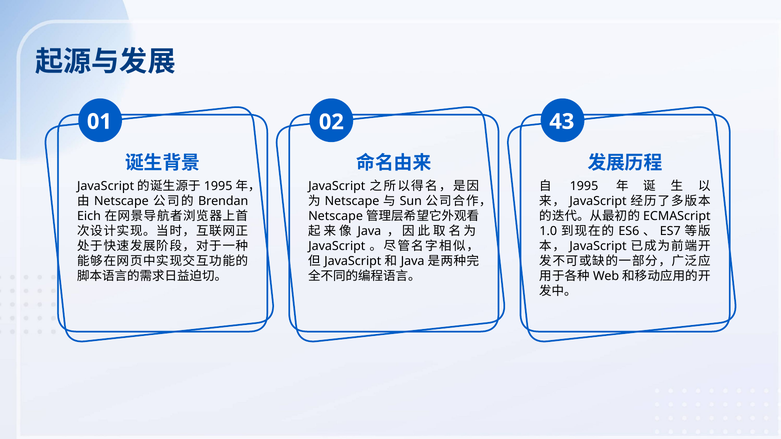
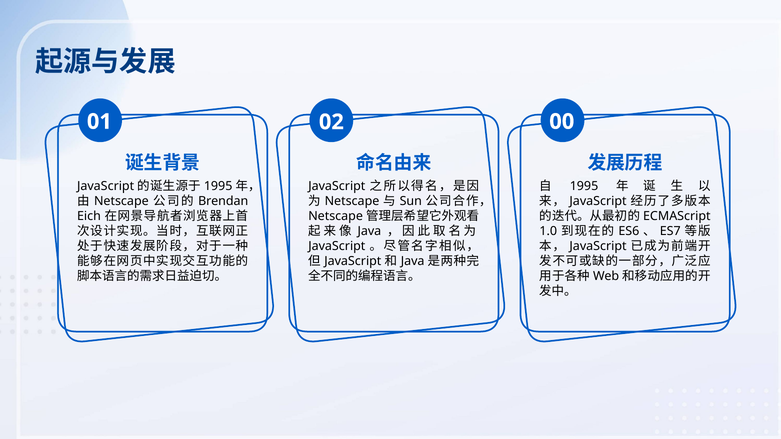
43: 43 -> 00 (562, 122)
